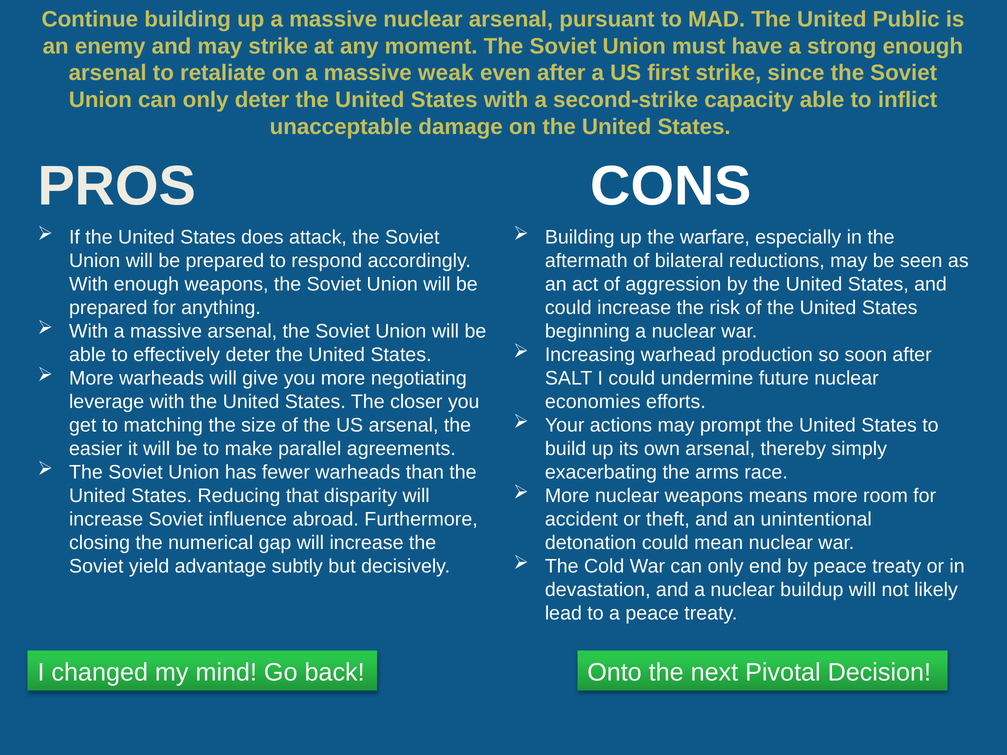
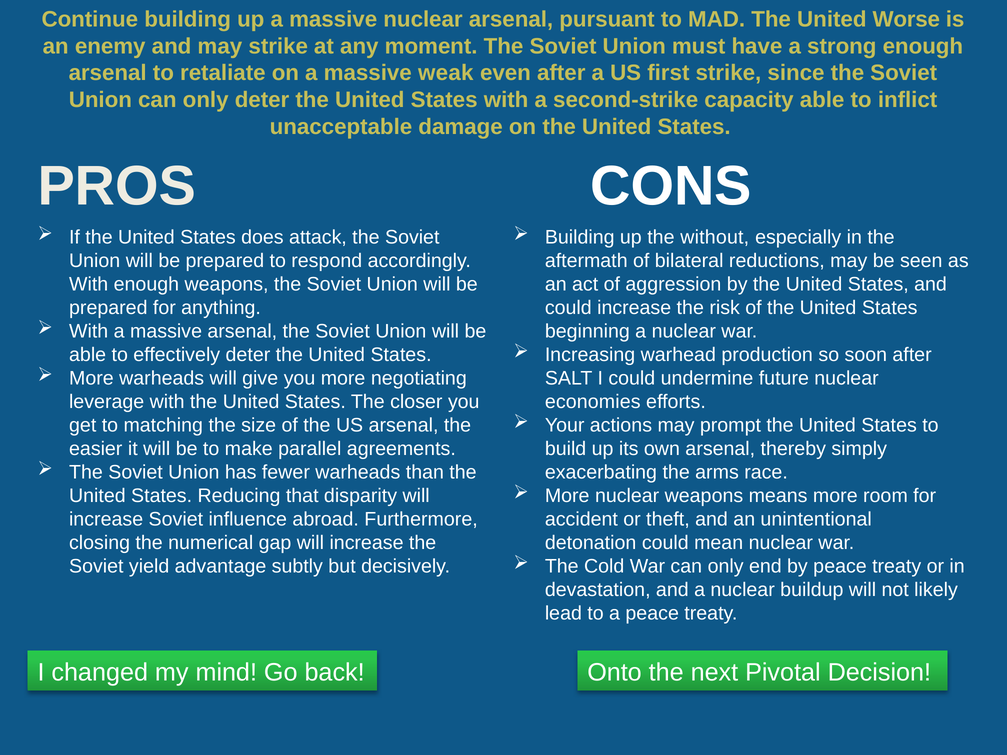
Public: Public -> Worse (906, 19)
warfare: warfare -> without (715, 237)
